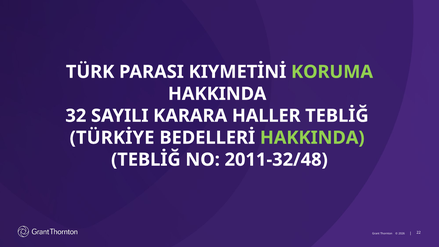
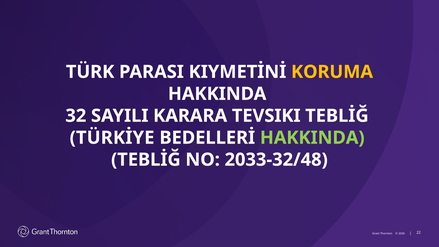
KORUMA colour: light green -> yellow (332, 72)
HALLER: HALLER -> TEVSIKI (266, 116)
2011-32/48: 2011-32/48 -> 2033-32/48 (276, 160)
